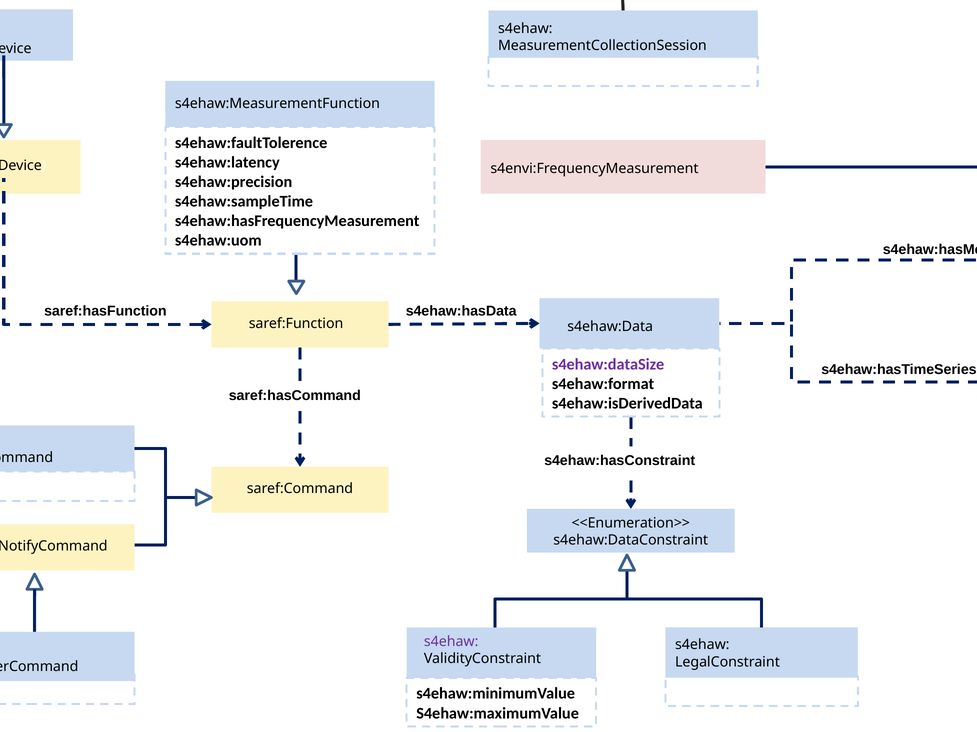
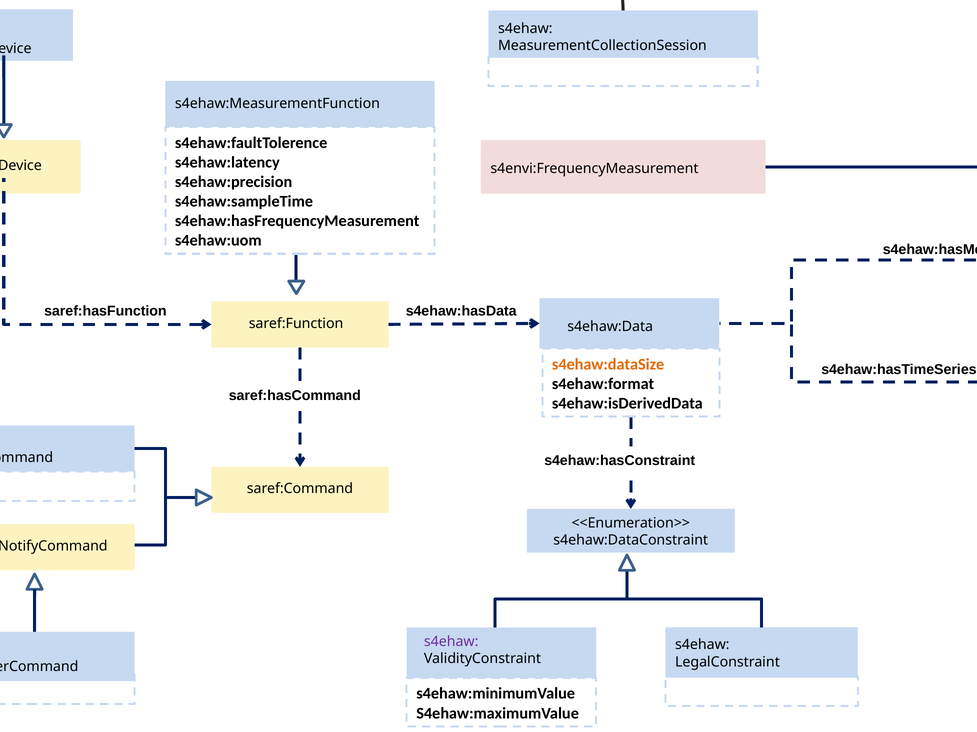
s4ehaw:dataSize colour: purple -> orange (608, 365)
